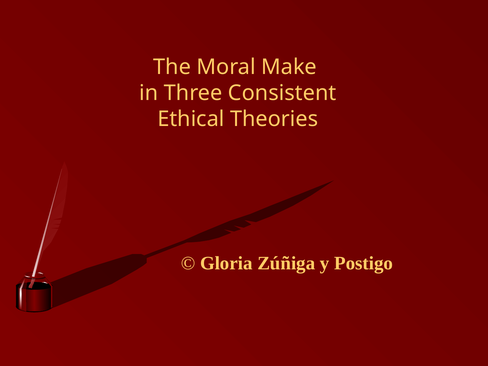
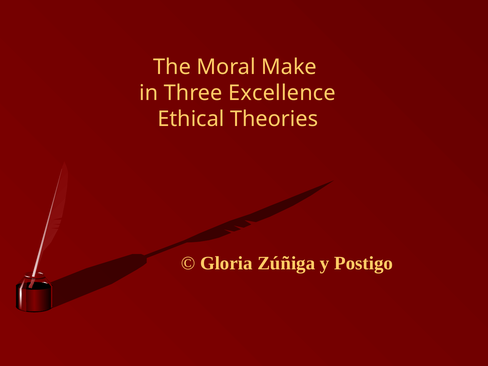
Consistent: Consistent -> Excellence (282, 93)
